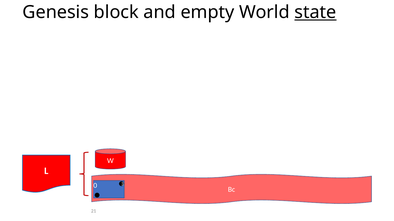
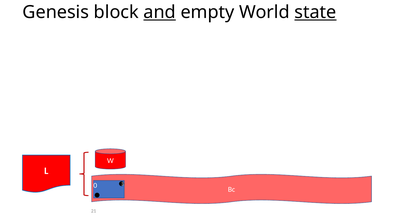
and underline: none -> present (160, 12)
